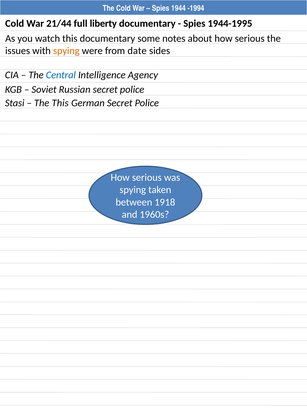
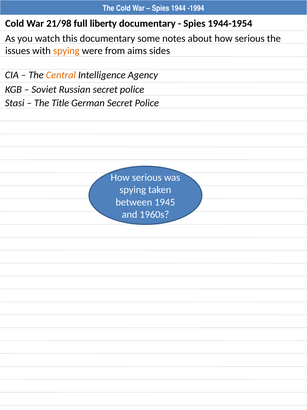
21/44: 21/44 -> 21/98 (59, 23)
1944-1995: 1944-1995 -> 1944-1954 (230, 23)
date: date -> aims (137, 51)
Central colour: blue -> orange (61, 75)
The This: This -> Title (60, 103)
1918: 1918 -> 1945 (165, 202)
